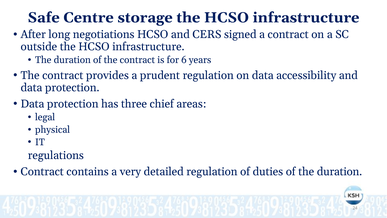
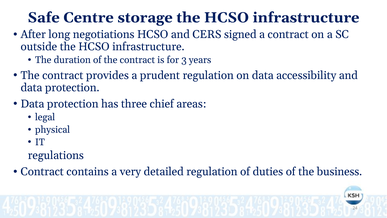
6: 6 -> 3 (184, 60)
of the duration: duration -> business (340, 172)
